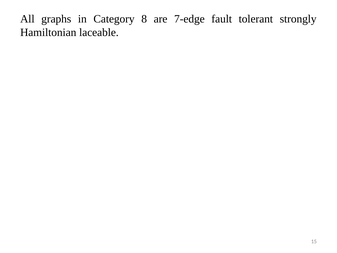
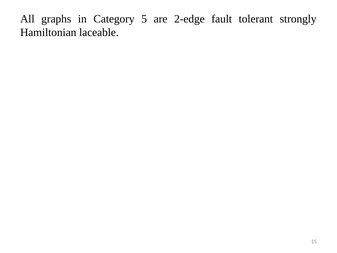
8: 8 -> 5 (144, 19)
7-edge: 7-edge -> 2-edge (189, 19)
